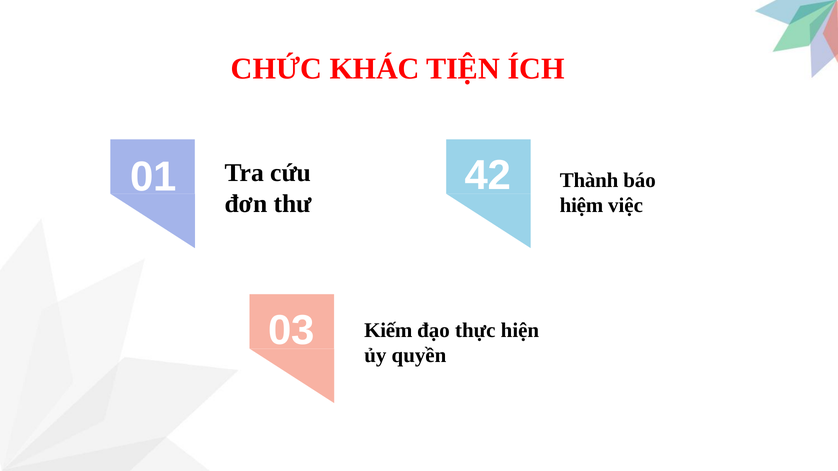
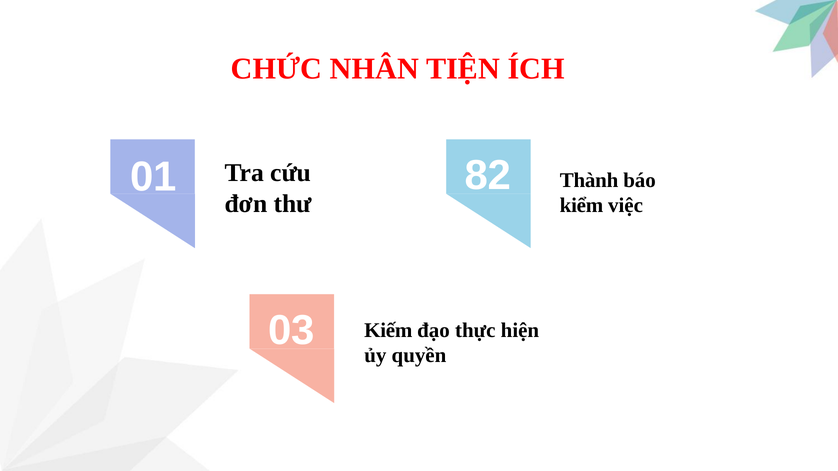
KHÁC: KHÁC -> NHÂN (374, 69)
42: 42 -> 82 (488, 176)
hiệm: hiệm -> kiểm (581, 206)
